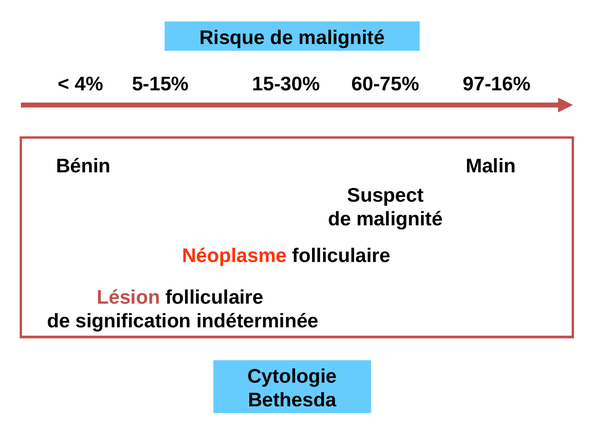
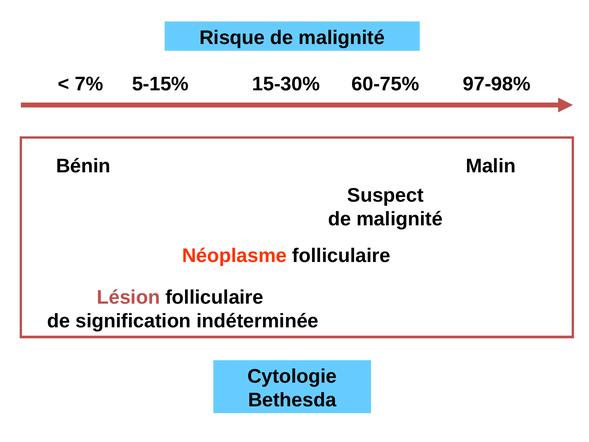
4%: 4% -> 7% (89, 84)
97-16%: 97-16% -> 97-98% (497, 84)
